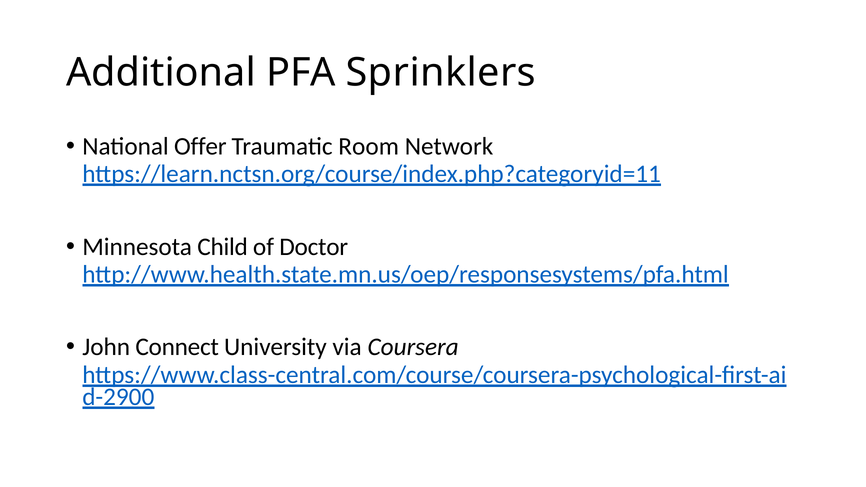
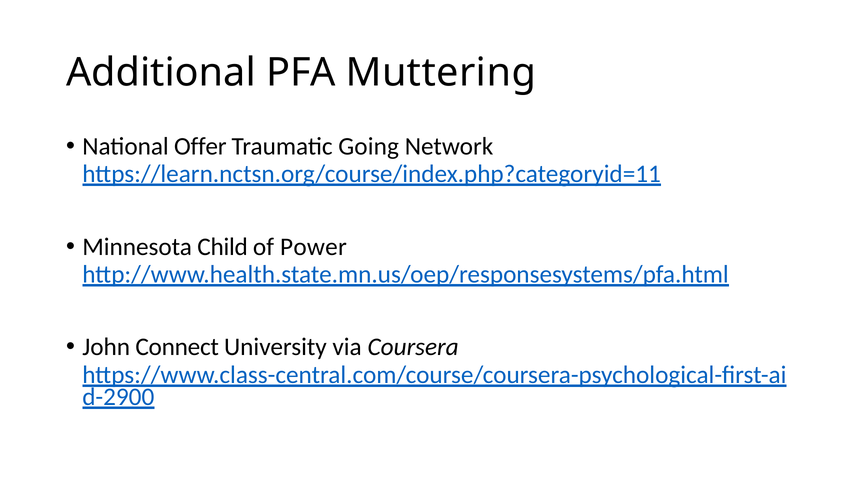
Sprinklers: Sprinklers -> Muttering (441, 73)
Room: Room -> Going (369, 146)
Doctor: Doctor -> Power (313, 247)
